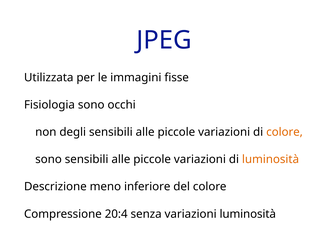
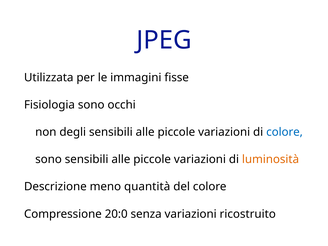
colore colour: orange -> blue (284, 132)
inferiore: inferiore -> quantità (147, 187)
20:4: 20:4 -> 20:0 (116, 214)
variazioni luminosità: luminosità -> ricostruito (248, 214)
